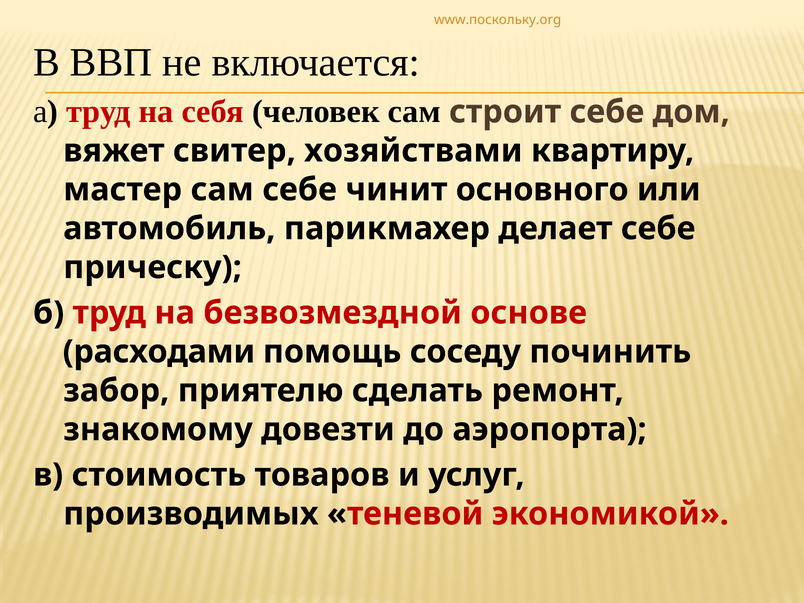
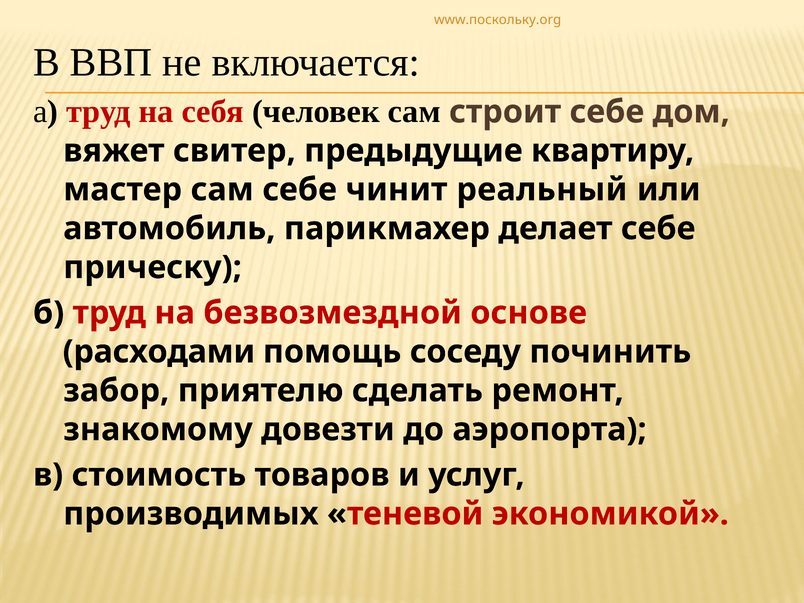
хозяйствами: хозяйствами -> предыдущие (413, 151)
основного: основного -> реальный (542, 190)
